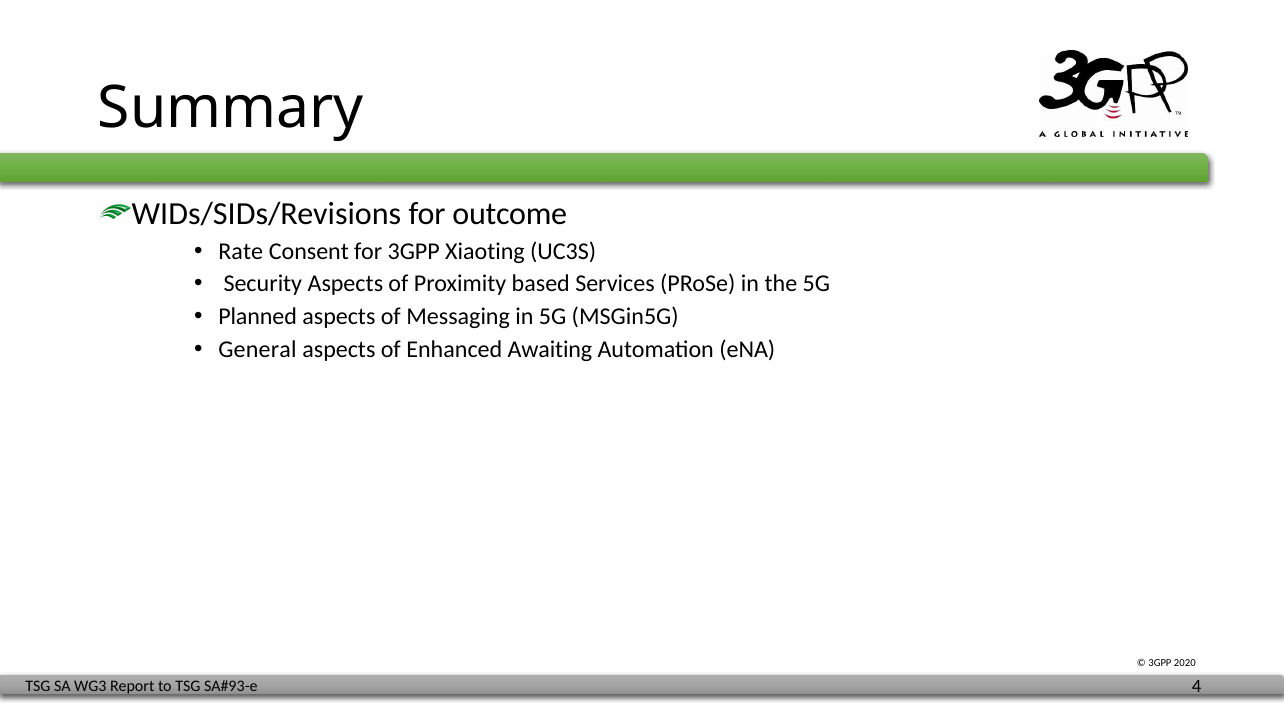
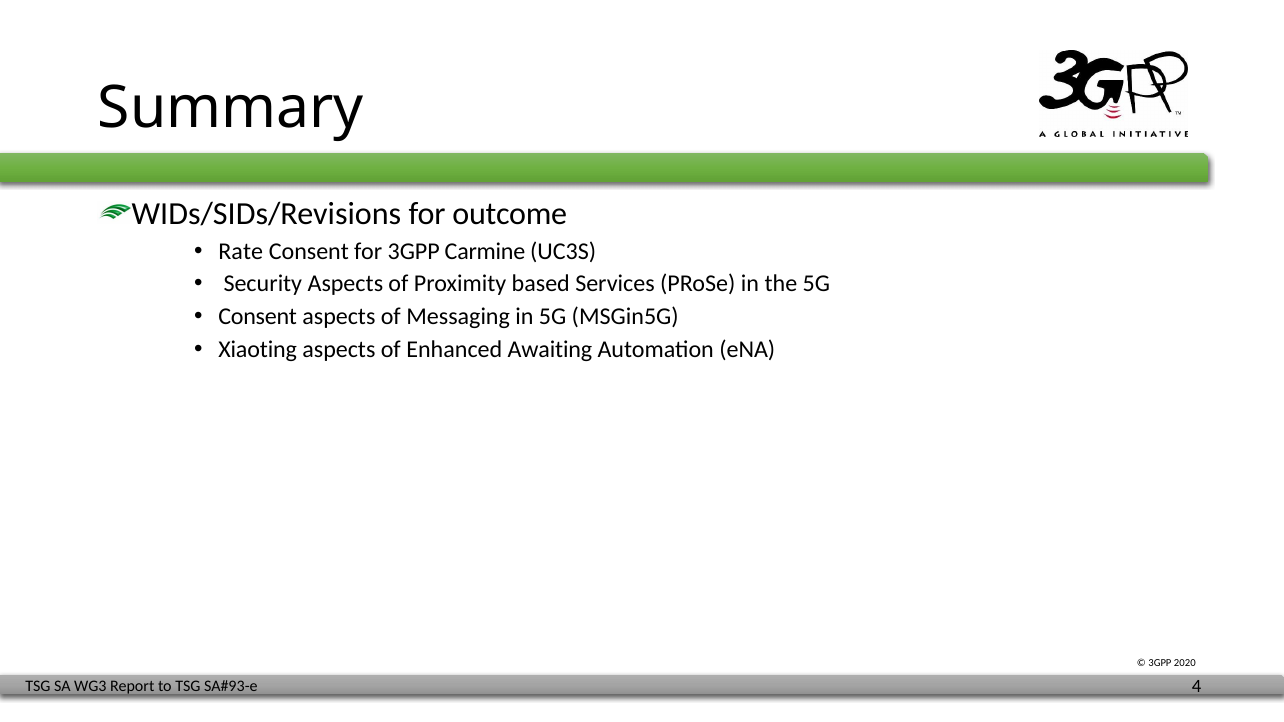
Xiaoting: Xiaoting -> Carmine (485, 251)
Planned: Planned -> Consent (258, 317)
General: General -> Xiaoting (258, 349)
